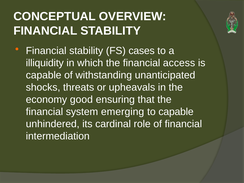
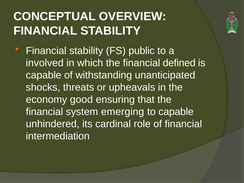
cases: cases -> public (142, 51)
illiquidity: illiquidity -> involved (45, 63)
access: access -> defined (179, 63)
